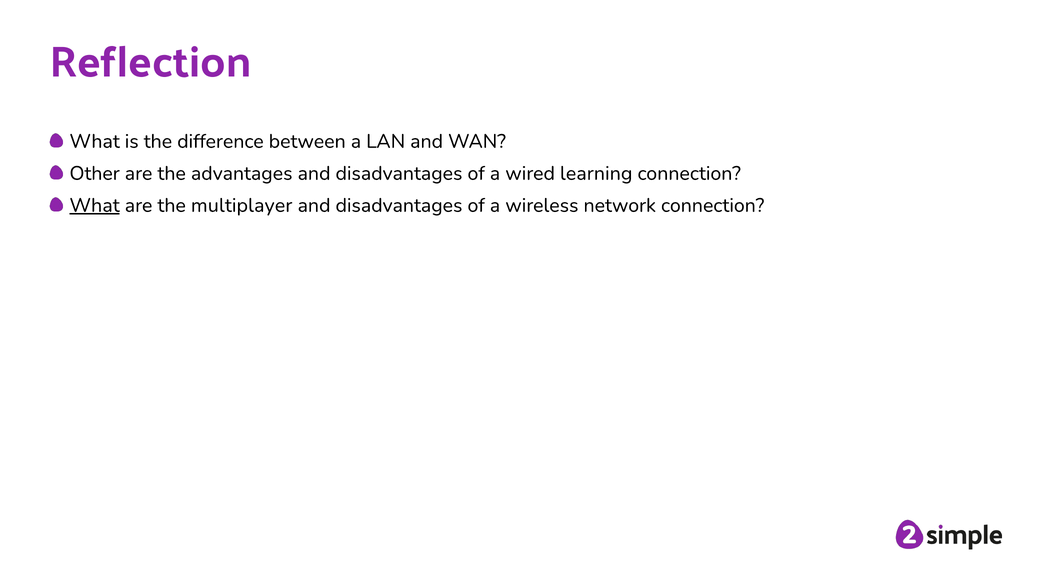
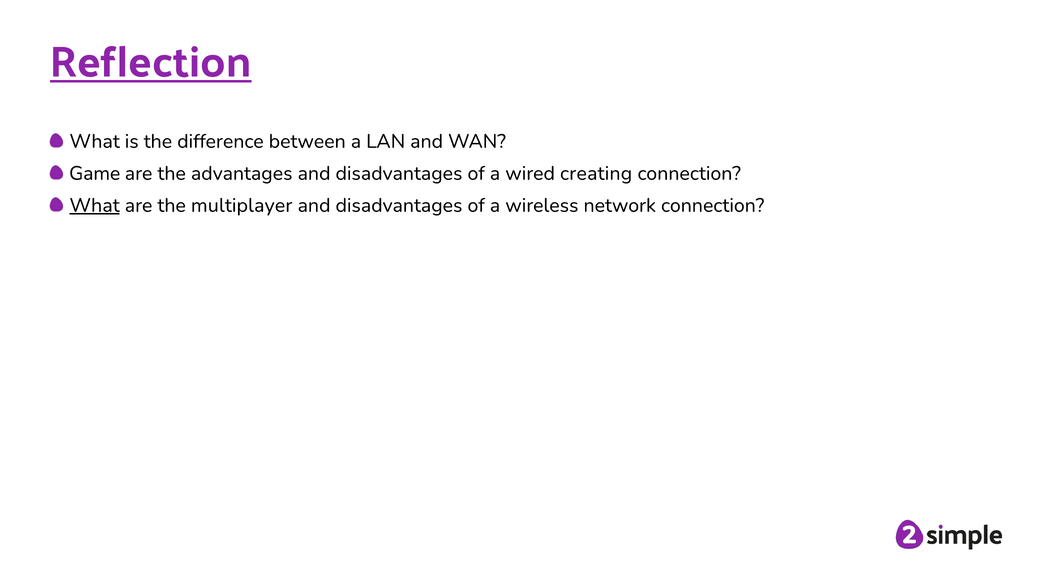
Reflection underline: none -> present (151, 62)
Other: Other -> Game (95, 173)
learning: learning -> creating (596, 173)
